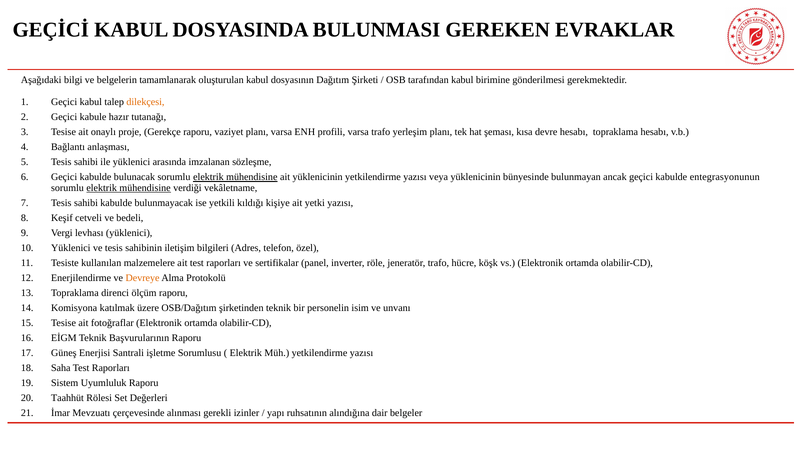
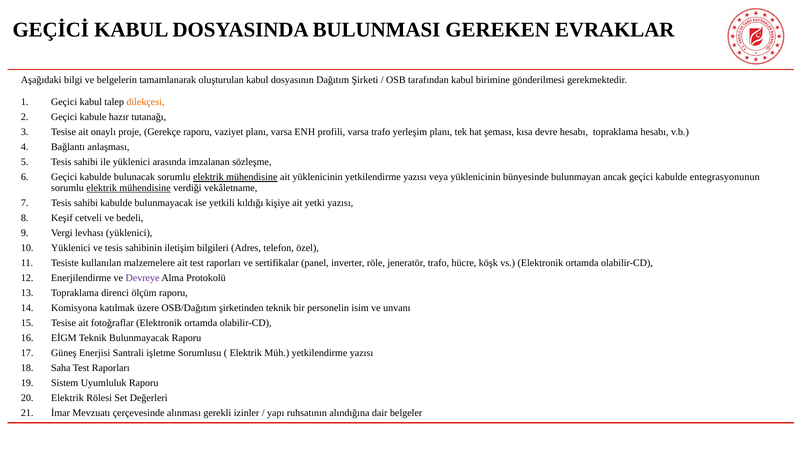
Devreye colour: orange -> purple (143, 278)
Teknik Başvurularının: Başvurularının -> Bulunmayacak (139, 338)
Taahhüt: Taahhüt -> Elektrik (67, 398)
